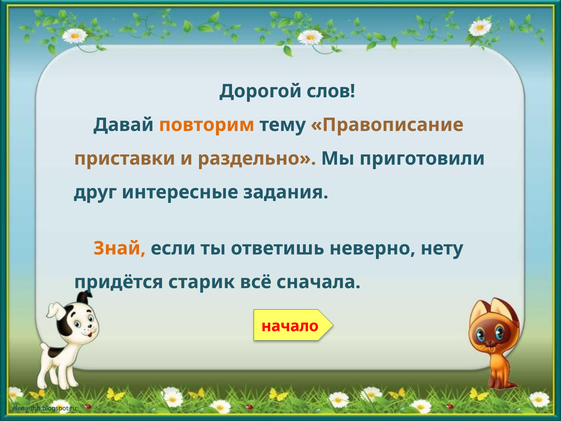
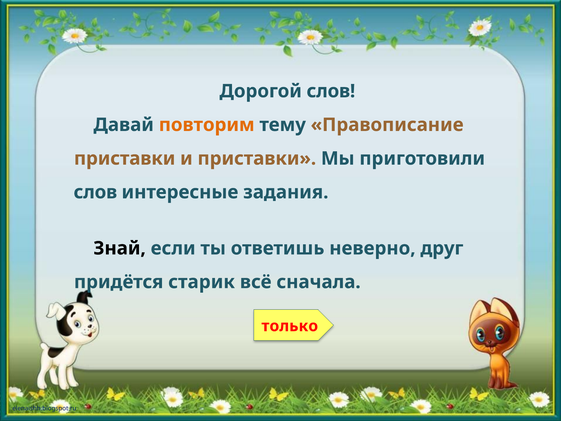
и раздельно: раздельно -> приставки (257, 158)
друг: друг -> слов (95, 192)
Знай colour: orange -> black (120, 248)
нету: нету -> друг (442, 248)
начало: начало -> только (290, 326)
